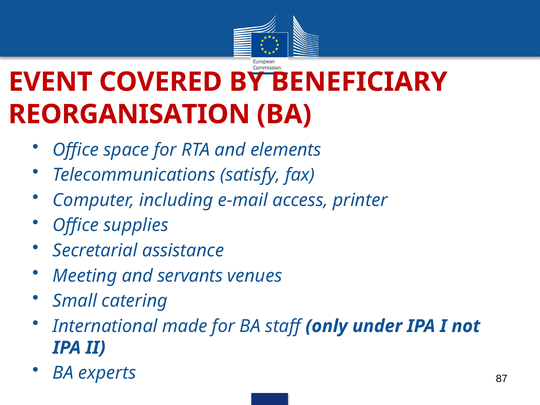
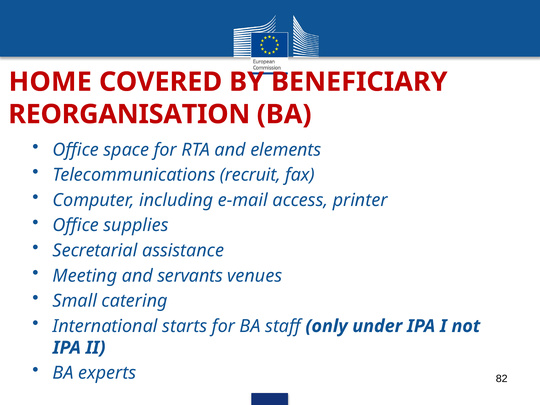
EVENT: EVENT -> HOME (50, 82)
satisfy: satisfy -> recruit (250, 175)
made: made -> starts (185, 326)
87: 87 -> 82 (502, 379)
